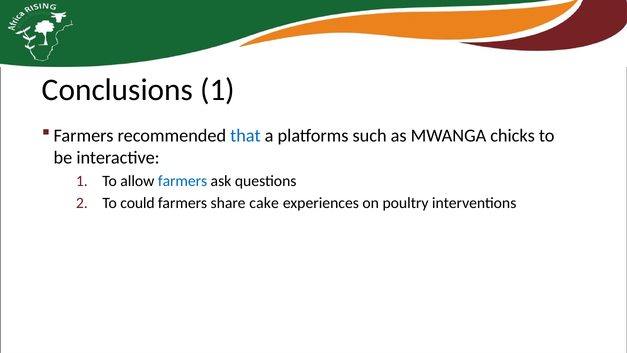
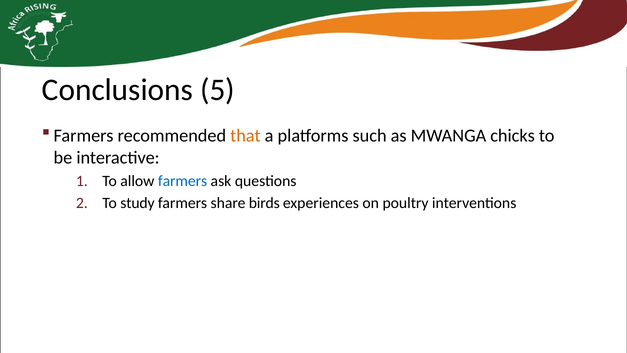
Conclusions 1: 1 -> 5 (218, 90)
that colour: blue -> orange (245, 136)
could: could -> study (137, 203)
cake: cake -> birds (264, 203)
